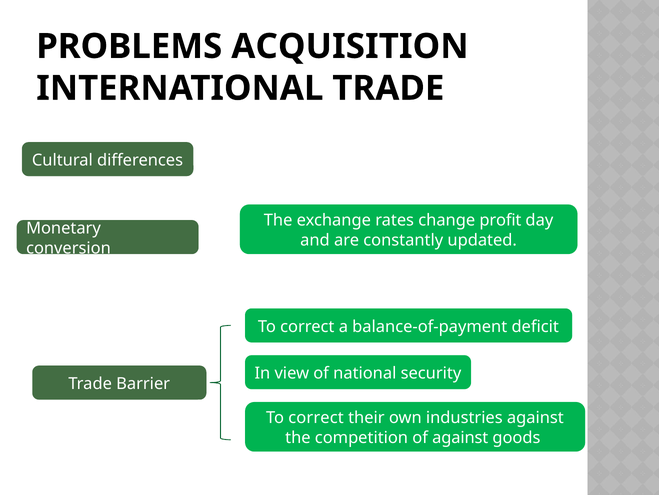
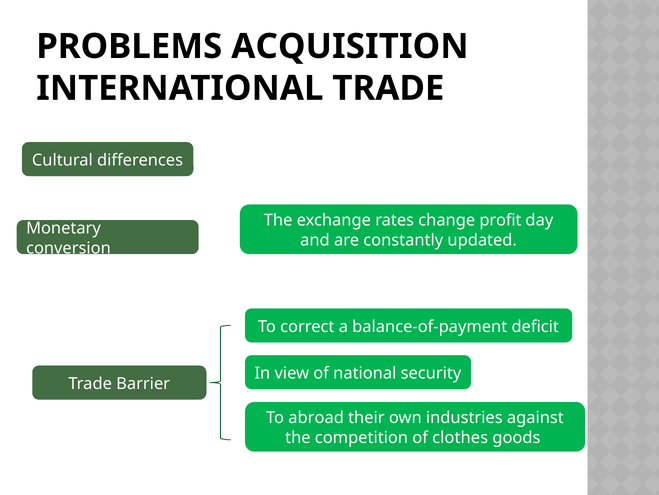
correct: correct -> abroad (316, 417)
of against: against -> clothes (460, 437)
